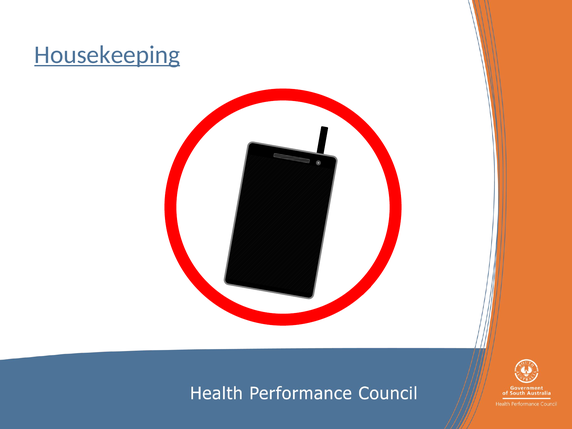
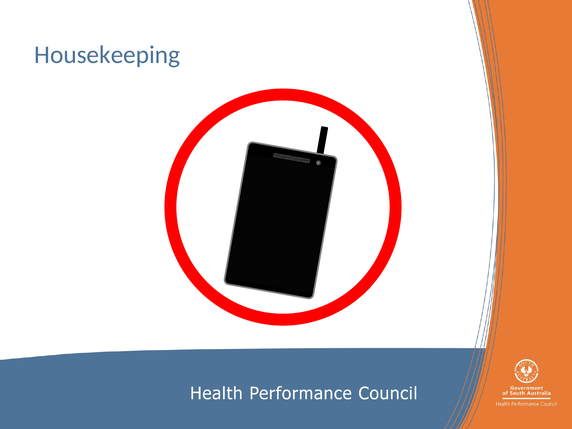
Housekeeping underline: present -> none (107, 55)
